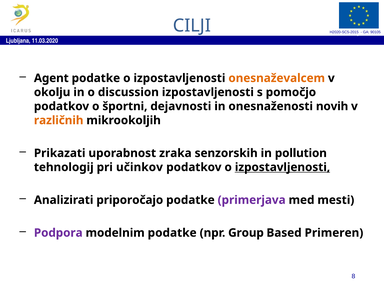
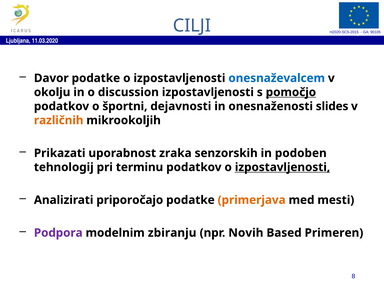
Agent: Agent -> Davor (51, 78)
onesnaževalcem colour: orange -> blue (277, 78)
pomočjo underline: none -> present (291, 92)
novih: novih -> slides (332, 106)
pollution: pollution -> podoben (301, 153)
učinkov: učinkov -> terminu (140, 167)
primerjava colour: purple -> orange (252, 200)
modelnim podatke: podatke -> zbiranju (172, 233)
Group: Group -> Novih (246, 233)
